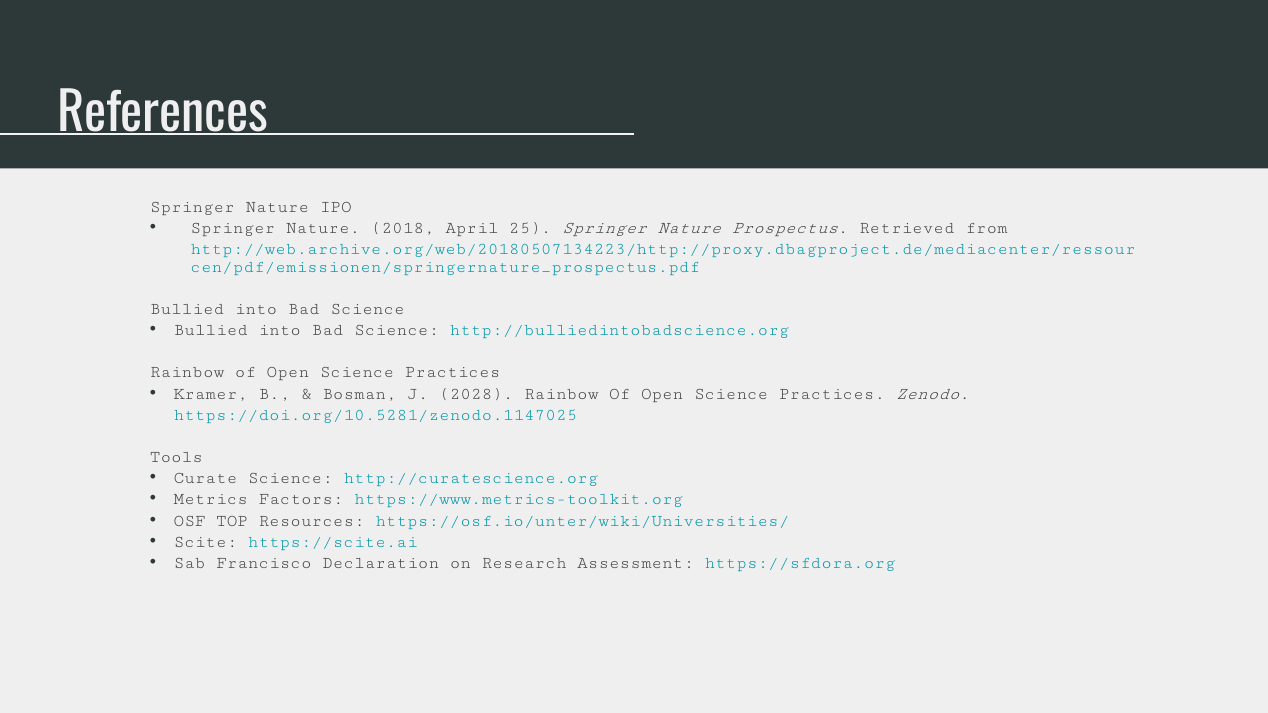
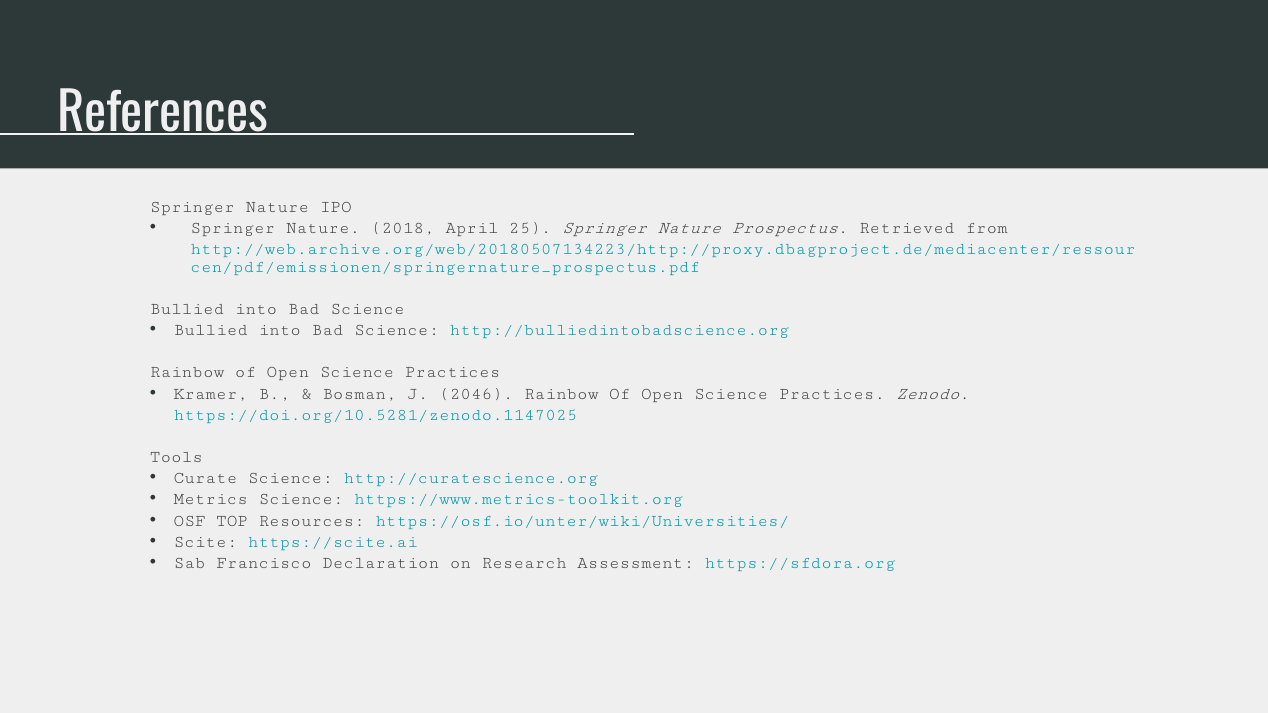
2028: 2028 -> 2046 (476, 393)
Metrics Factors: Factors -> Science (301, 499)
